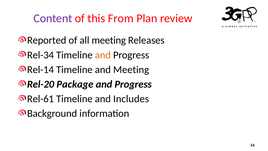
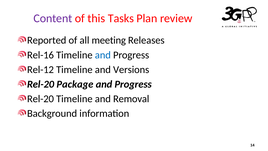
From: From -> Tasks (121, 18)
Rel-34: Rel-34 -> Rel-16 (40, 55)
and colour: orange -> blue (103, 55)
Rel-14: Rel-14 -> Rel-12 (40, 69)
and Meeting: Meeting -> Versions (131, 69)
Rel-61: Rel-61 -> Rel-20 (40, 99)
Includes: Includes -> Removal (131, 99)
